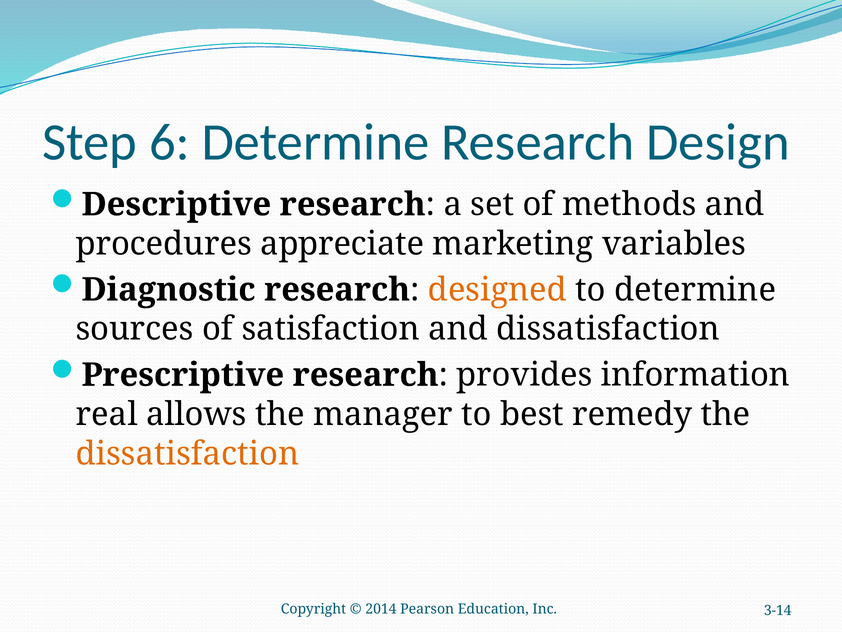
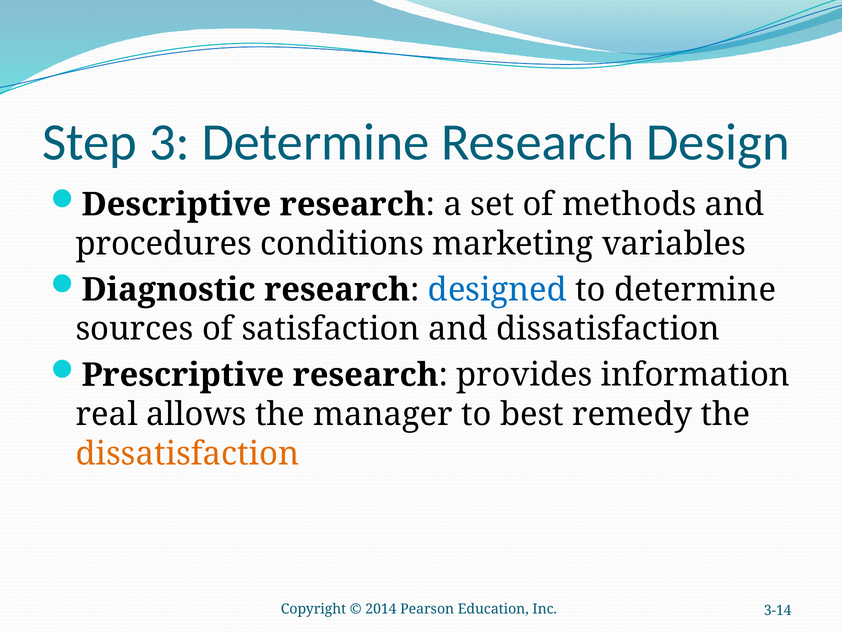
6: 6 -> 3 (169, 142)
appreciate: appreciate -> conditions (342, 244)
designed colour: orange -> blue (497, 290)
